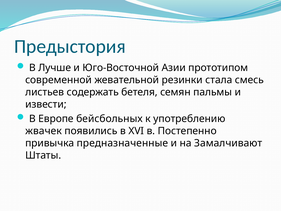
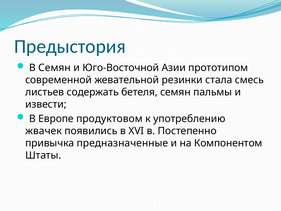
В Лучше: Лучше -> Семян (55, 68)
бейсбольных: бейсбольных -> продуктовом (109, 119)
Замалчивают: Замалчивают -> Компонентом (228, 143)
